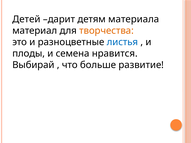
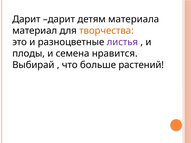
Детей: Детей -> Дарит (26, 19)
листья colour: blue -> purple (122, 42)
развитие: развитие -> растений (141, 65)
